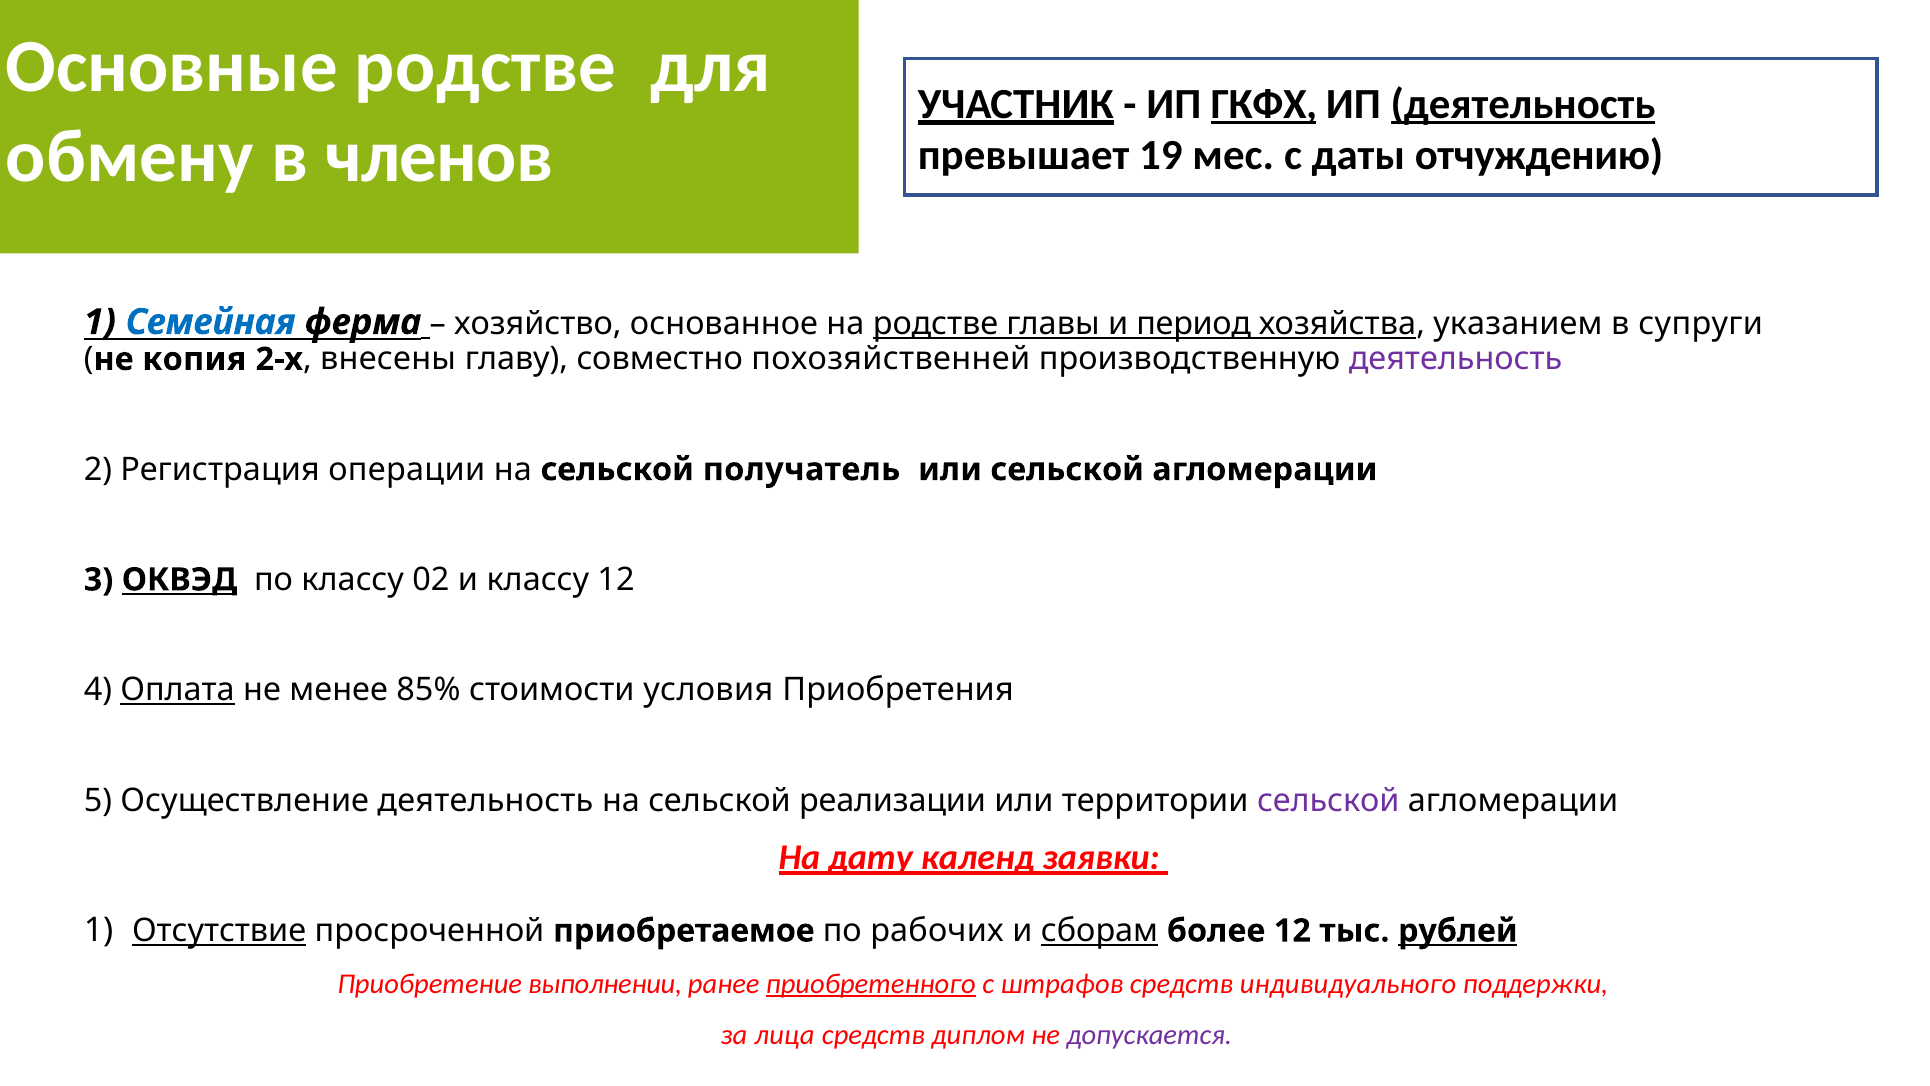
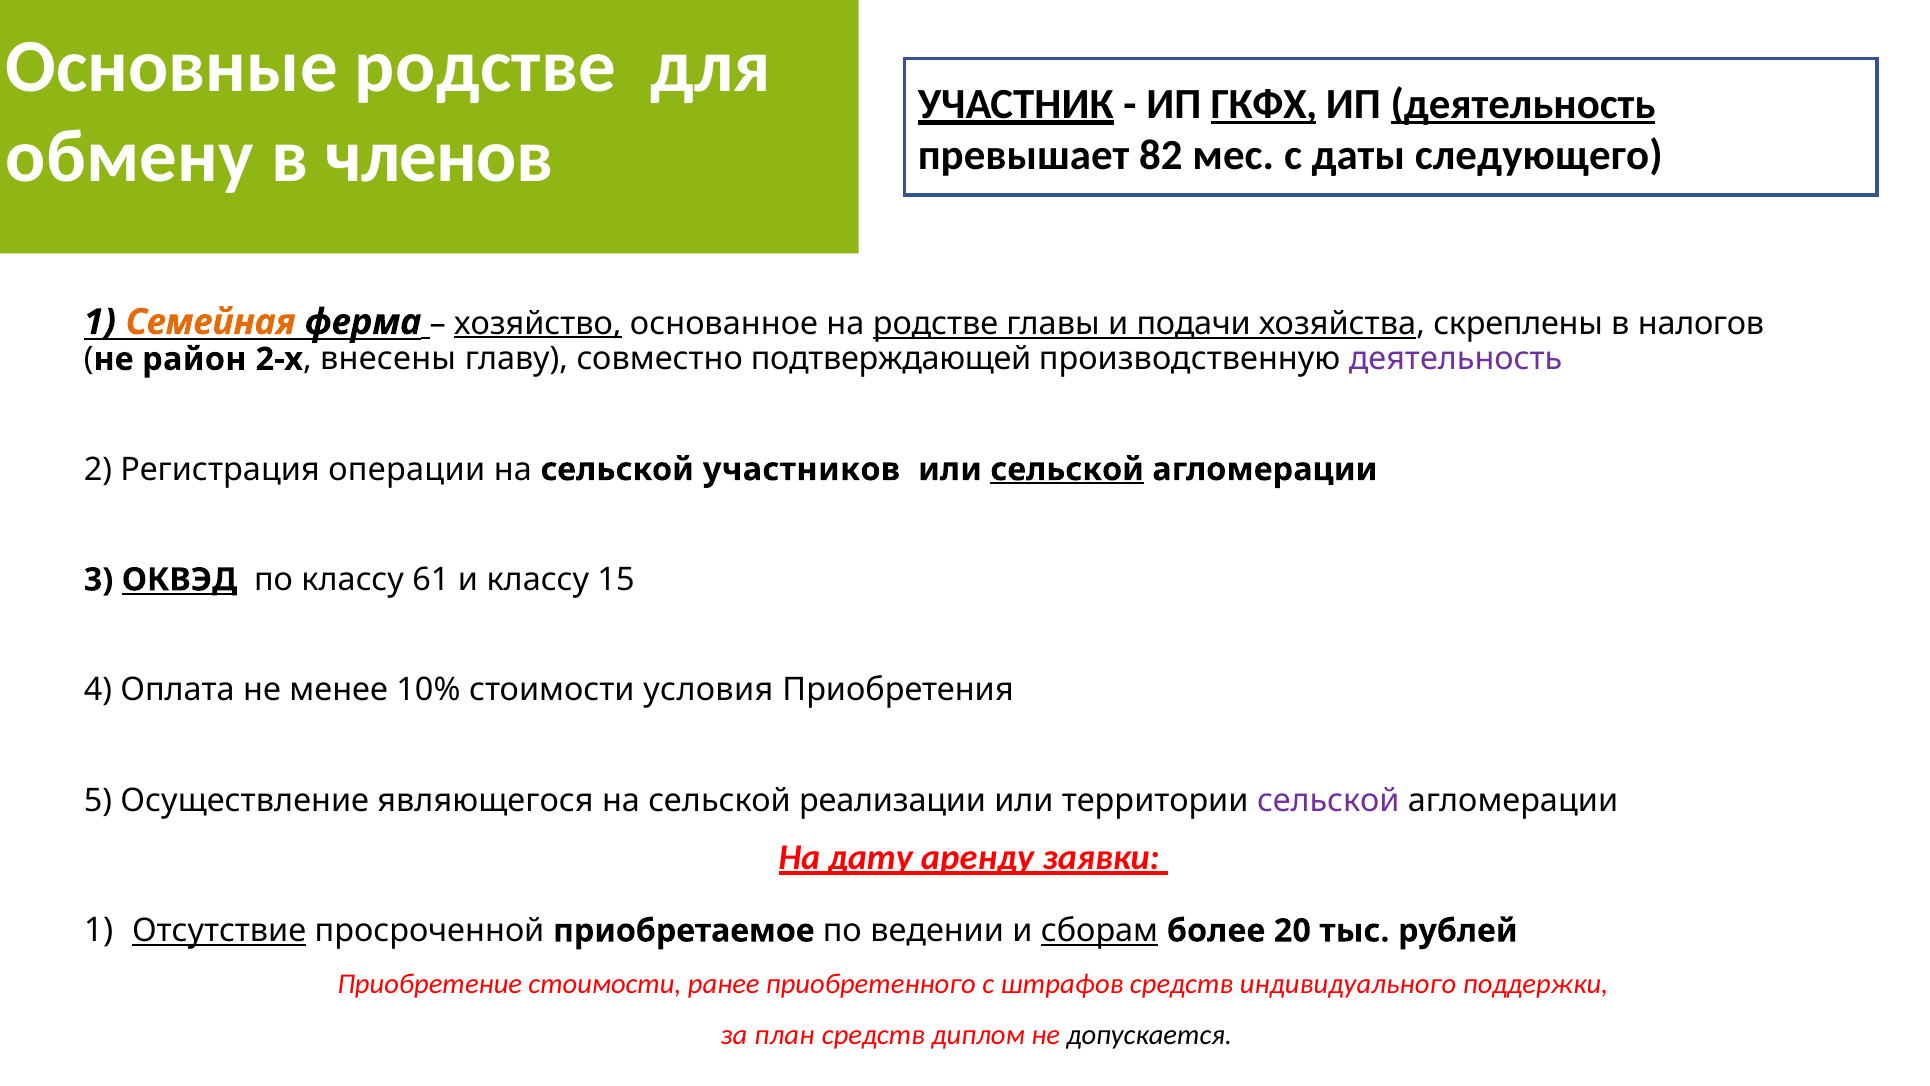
19: 19 -> 82 (1161, 155)
отчуждению: отчуждению -> следующего (1539, 155)
Семейная colour: blue -> orange (210, 322)
хозяйство underline: none -> present (538, 323)
период: период -> подачи (1194, 323)
указанием: указанием -> скреплены (1518, 323)
супруги: супруги -> налогов (1701, 323)
копия: копия -> район (194, 359)
похозяйственней: похозяйственней -> подтверждающей (891, 359)
получатель: получатель -> участников (802, 469)
сельской underline: none -> present (1067, 469)
02: 02 -> 61 (431, 580)
классу 12: 12 -> 15 (616, 580)
Оплата underline: present -> none (178, 690)
85%: 85% -> 10% (428, 690)
Осуществление деятельность: деятельность -> являющегося (485, 800)
календ: календ -> аренду (978, 857)
рабочих: рабочих -> ведении (937, 930)
более 12: 12 -> 20 (1292, 930)
рублей underline: present -> none (1458, 930)
Приобретение выполнении: выполнении -> стоимости (605, 984)
приобретенного underline: present -> none (871, 984)
лица: лица -> план (784, 1035)
допускается colour: purple -> black (1149, 1035)
